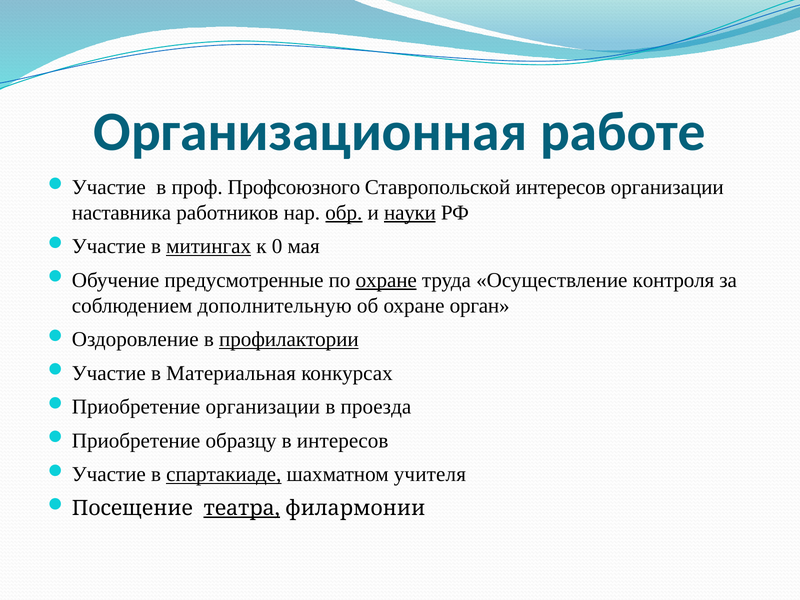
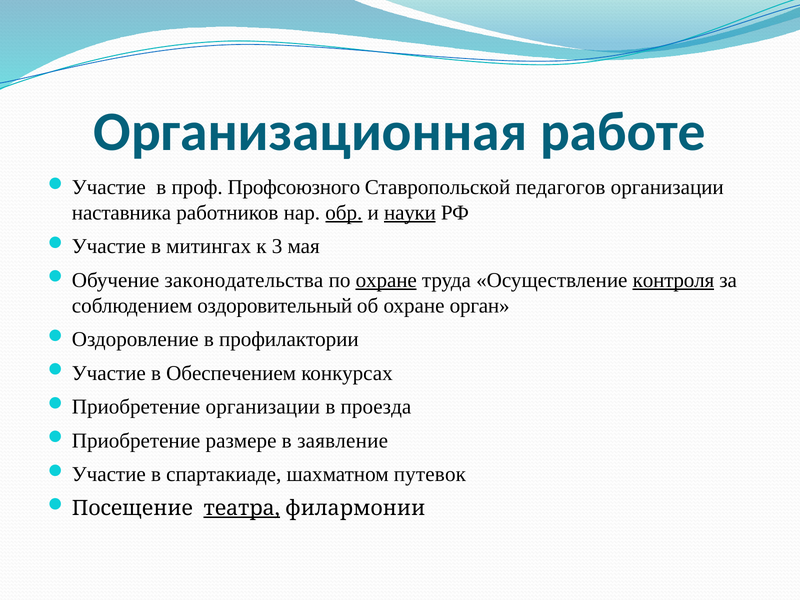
Ставропольской интересов: интересов -> педагогов (560, 187)
митингах underline: present -> none (209, 246)
0: 0 -> 3 (277, 246)
предусмотренные: предусмотренные -> законодательства (244, 280)
контроля underline: none -> present (673, 280)
дополнительную: дополнительную -> оздоровительный (275, 306)
профилактории underline: present -> none (289, 339)
Материальная: Материальная -> Обеспечением (231, 373)
образцу: образцу -> размере (241, 441)
в интересов: интересов -> заявление (343, 441)
спартакиаде underline: present -> none (224, 474)
учителя: учителя -> путевок (430, 474)
